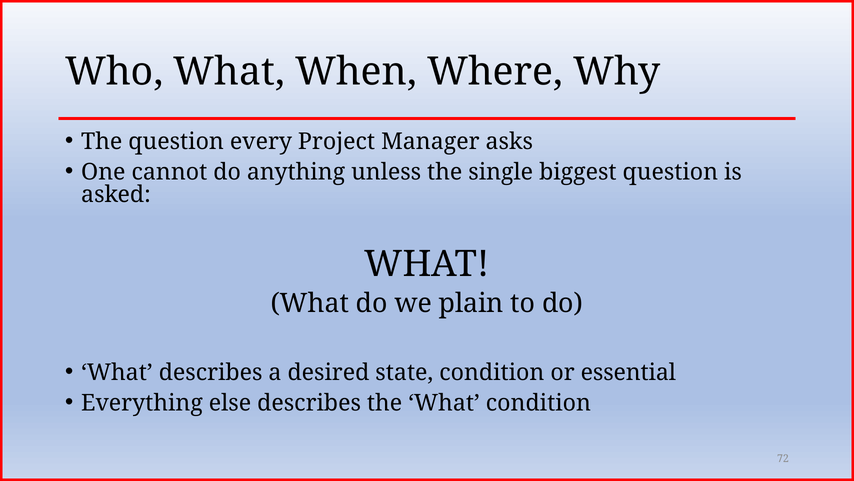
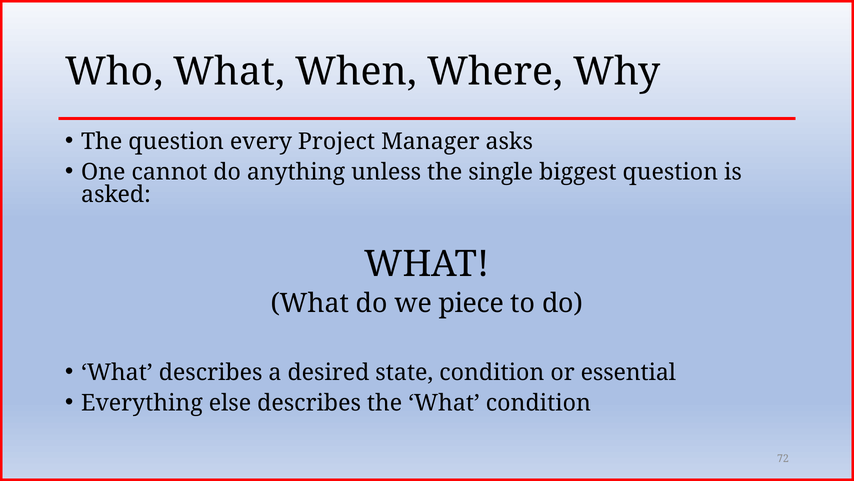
plain: plain -> piece (471, 303)
